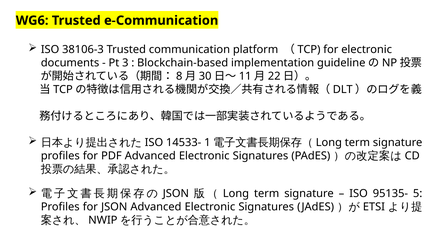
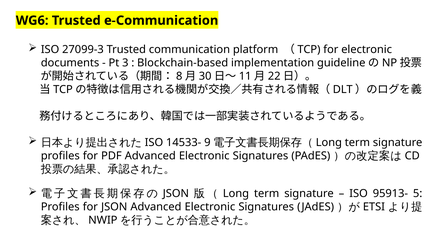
38106-3: 38106-3 -> 27099-3 (83, 50)
1: 1 -> 9 (207, 143)
95135-: 95135- -> 95913- (390, 194)
